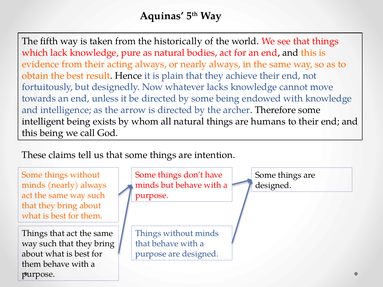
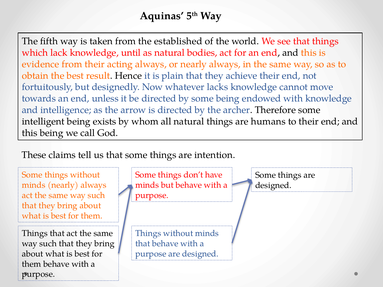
historically: historically -> established (178, 41)
pure: pure -> until (131, 53)
